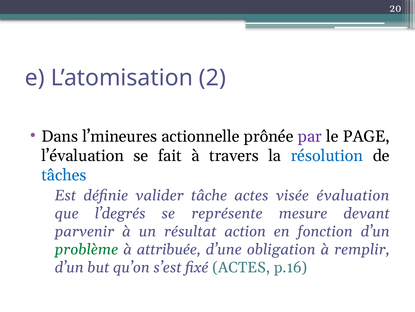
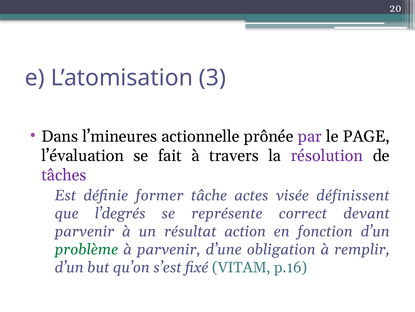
2: 2 -> 3 (212, 78)
résolution colour: blue -> purple (327, 155)
tâches colour: blue -> purple (64, 175)
valider: valider -> former (160, 195)
évaluation: évaluation -> définissent (353, 195)
mesure: mesure -> correct (303, 213)
à attribuée: attribuée -> parvenir (169, 249)
fixé ACTES: ACTES -> VITAM (241, 267)
